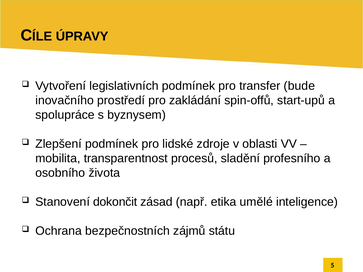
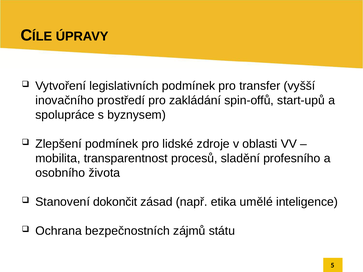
bude: bude -> vyšší (299, 86)
